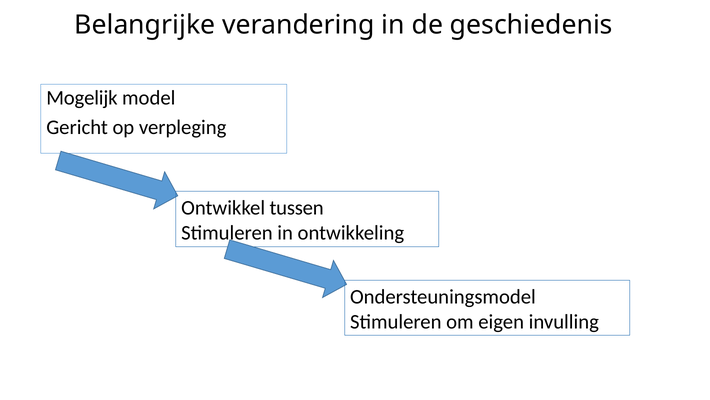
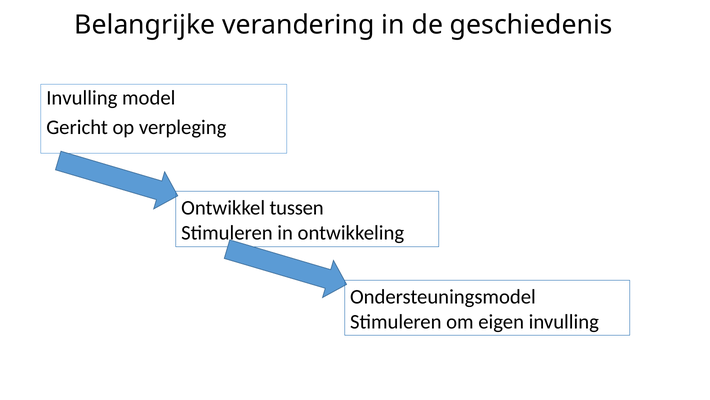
Mogelijk: Mogelijk -> Invulling (82, 98)
